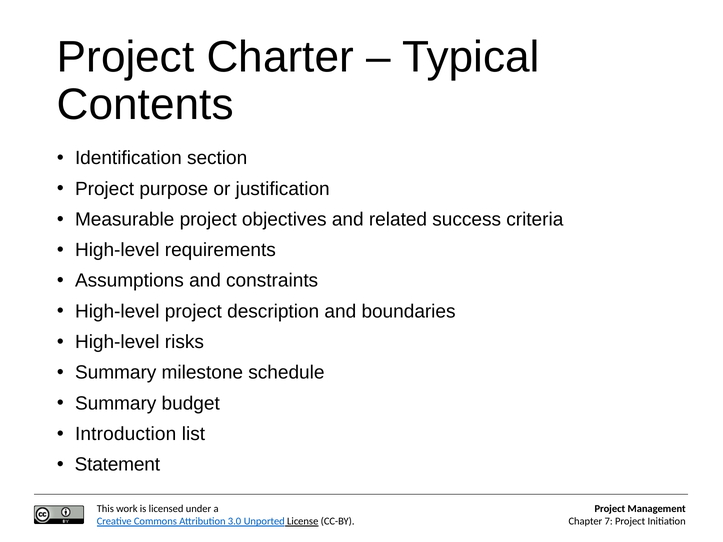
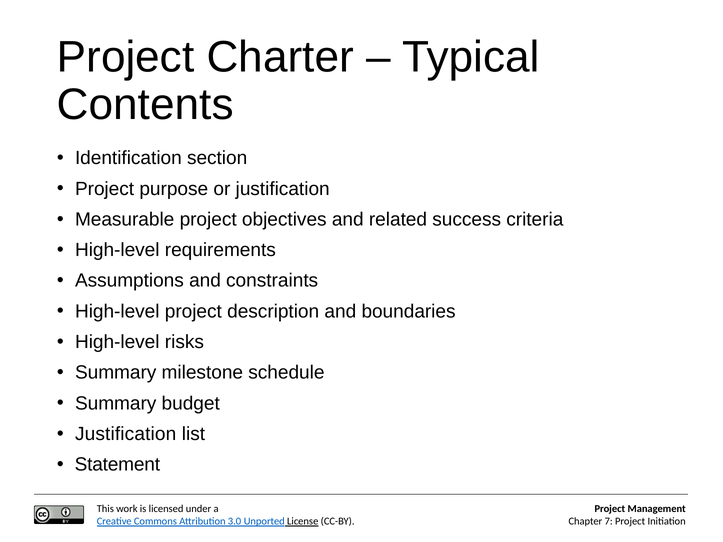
Introduction: Introduction -> Justification (126, 434)
